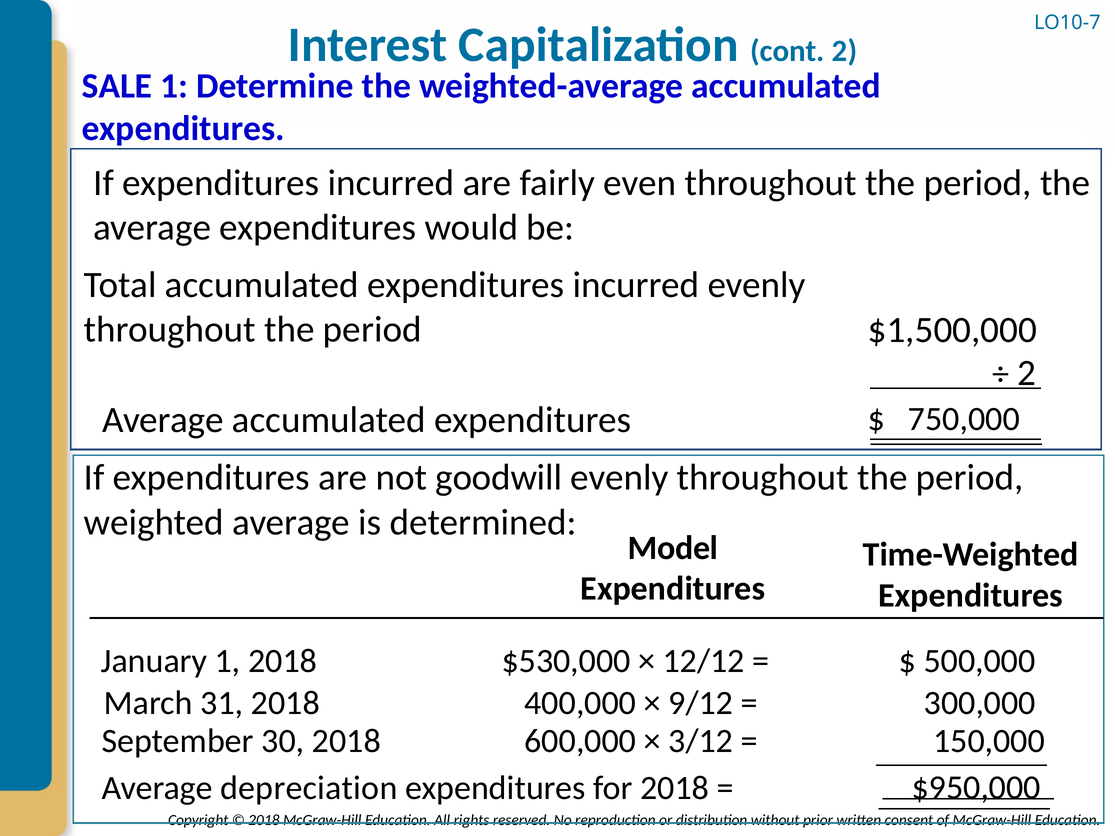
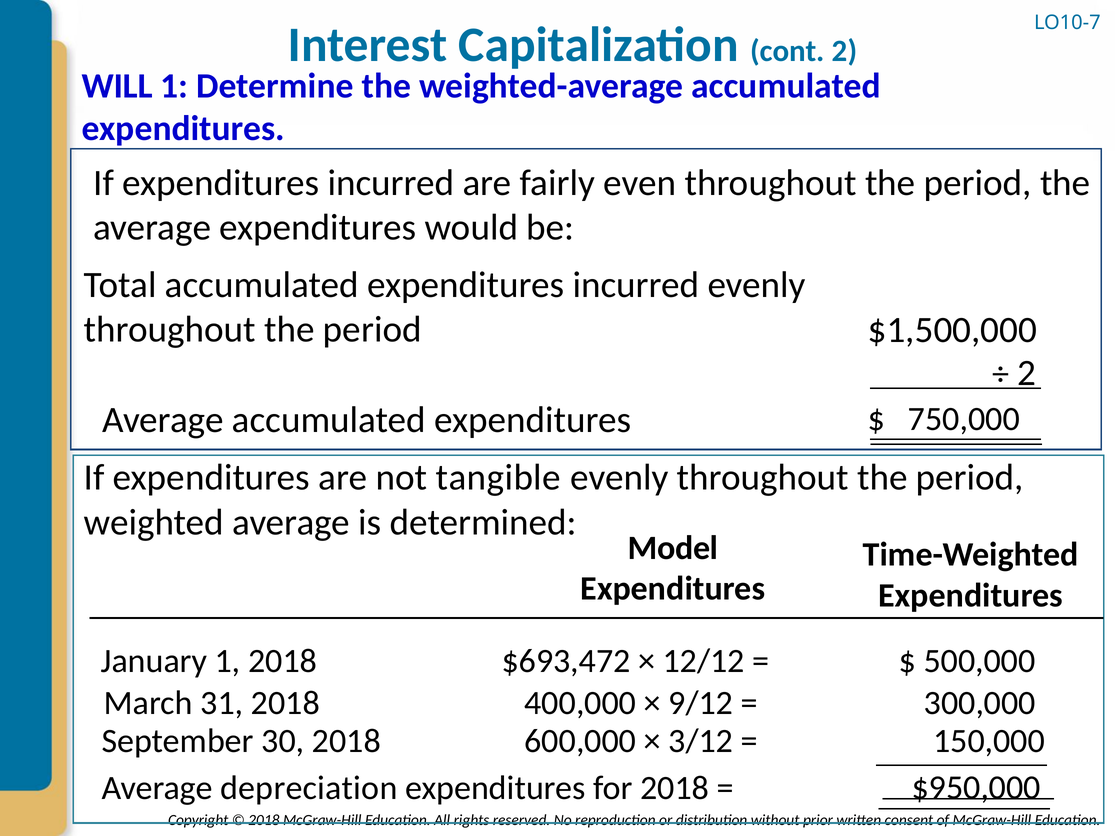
SALE: SALE -> WILL (117, 86)
goodwill: goodwill -> tangible (498, 478)
$530,000: $530,000 -> $693,472 (566, 661)
